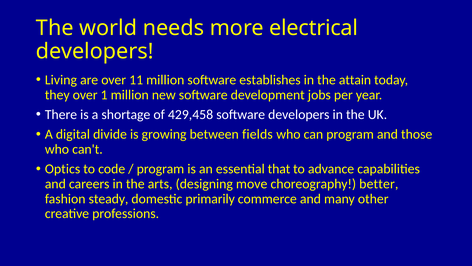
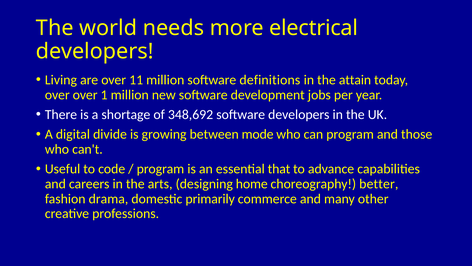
establishes: establishes -> definitions (270, 80)
they: they -> over (57, 95)
429,458: 429,458 -> 348,692 (191, 114)
fields: fields -> mode (258, 134)
Optics: Optics -> Useful (63, 169)
move: move -> home (252, 184)
steady: steady -> drama (108, 198)
